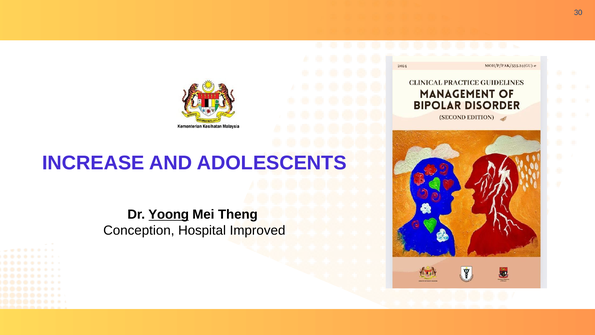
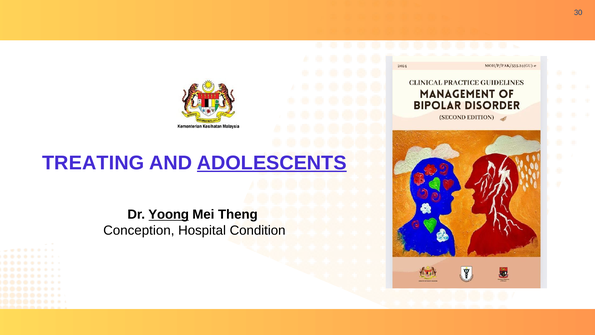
INCREASE: INCREASE -> TREATING (93, 163)
ADOLESCENTS underline: none -> present (272, 163)
Improved: Improved -> Condition (258, 230)
